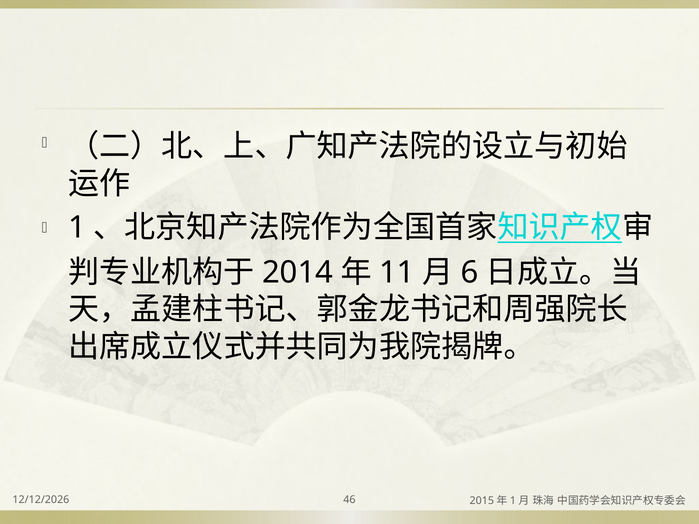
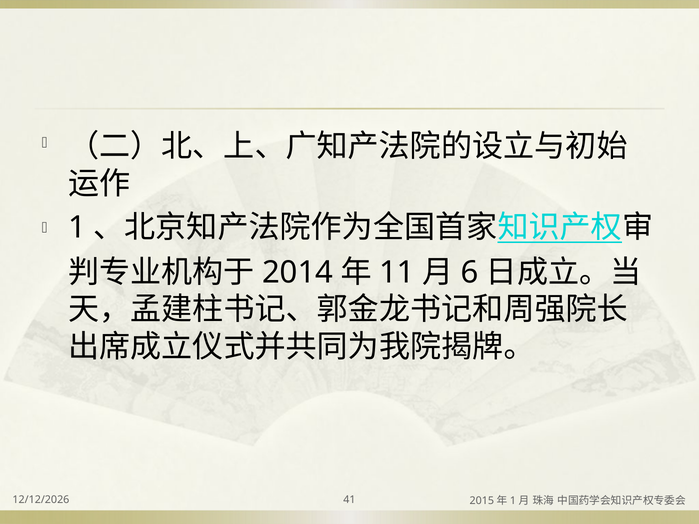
46: 46 -> 41 (349, 500)
